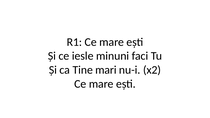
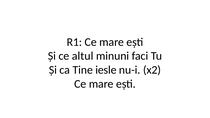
iesle: iesle -> altul (83, 56)
mari: mari -> iesle (106, 70)
